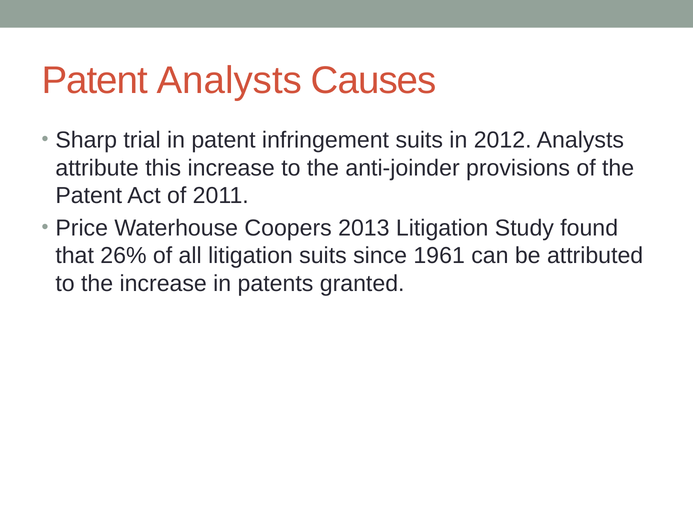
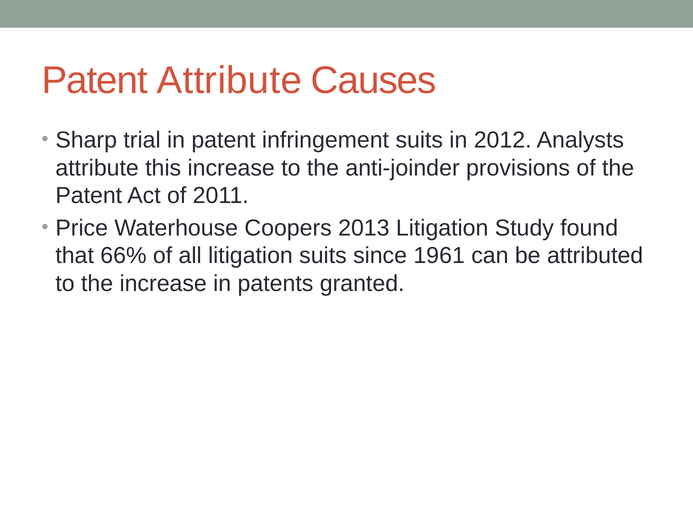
Patent Analysts: Analysts -> Attribute (229, 81)
26%: 26% -> 66% (123, 256)
